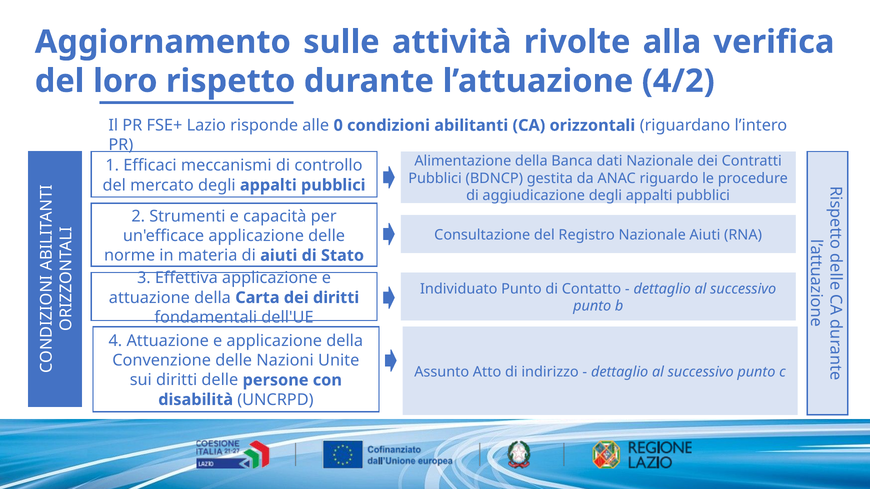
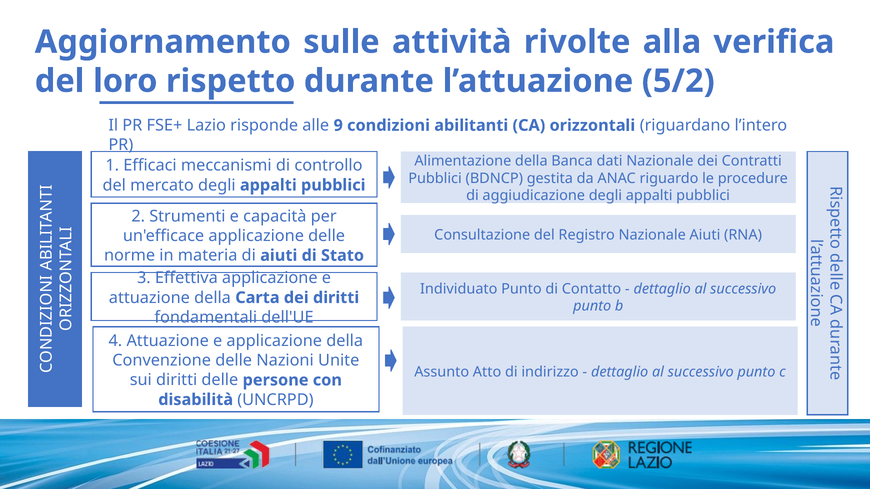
4/2: 4/2 -> 5/2 (678, 81)
0: 0 -> 9 (338, 126)
